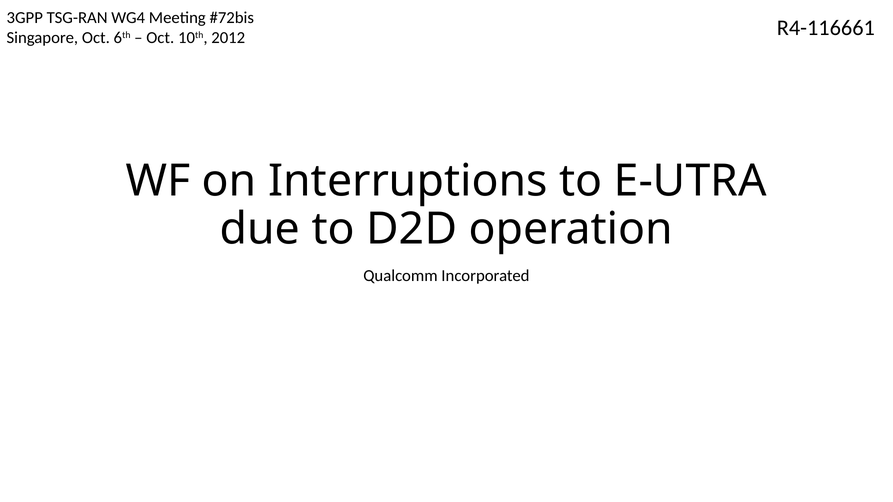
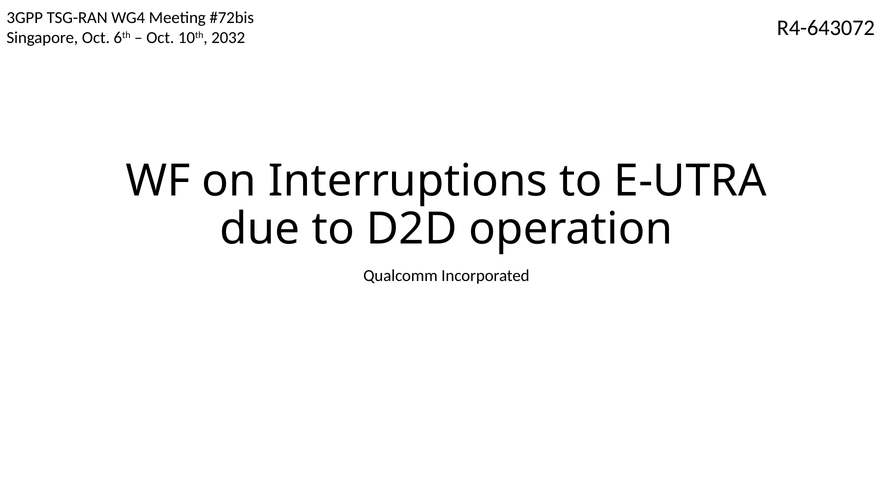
R4-116661: R4-116661 -> R4-643072 (826, 28)
2012: 2012 -> 2032 (228, 38)
